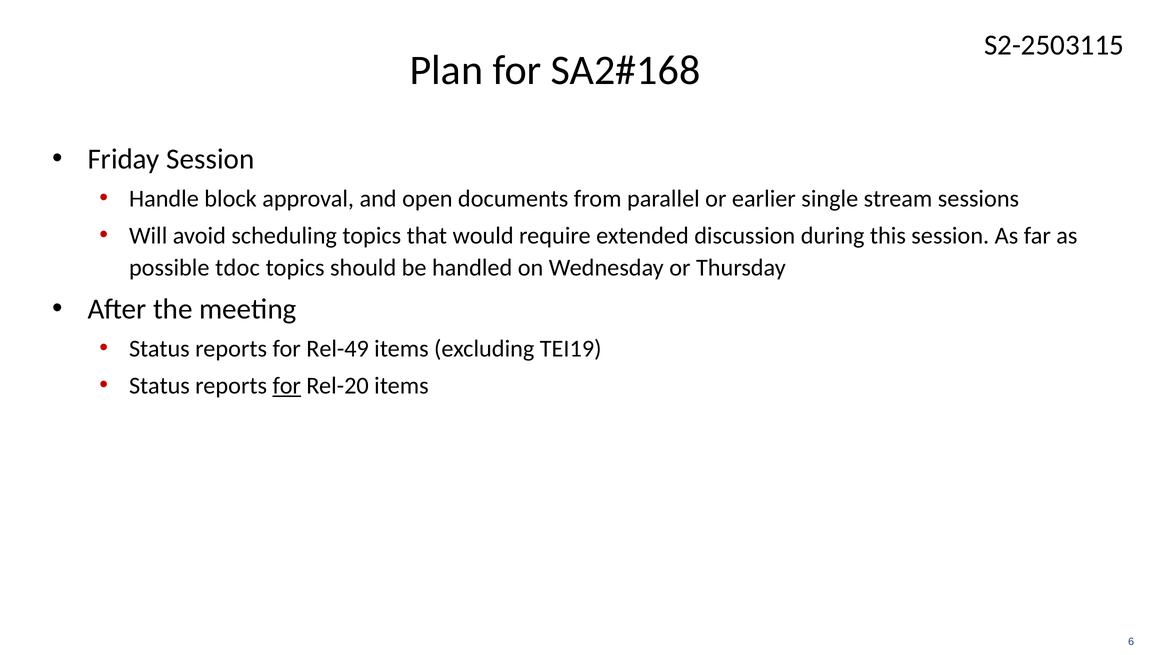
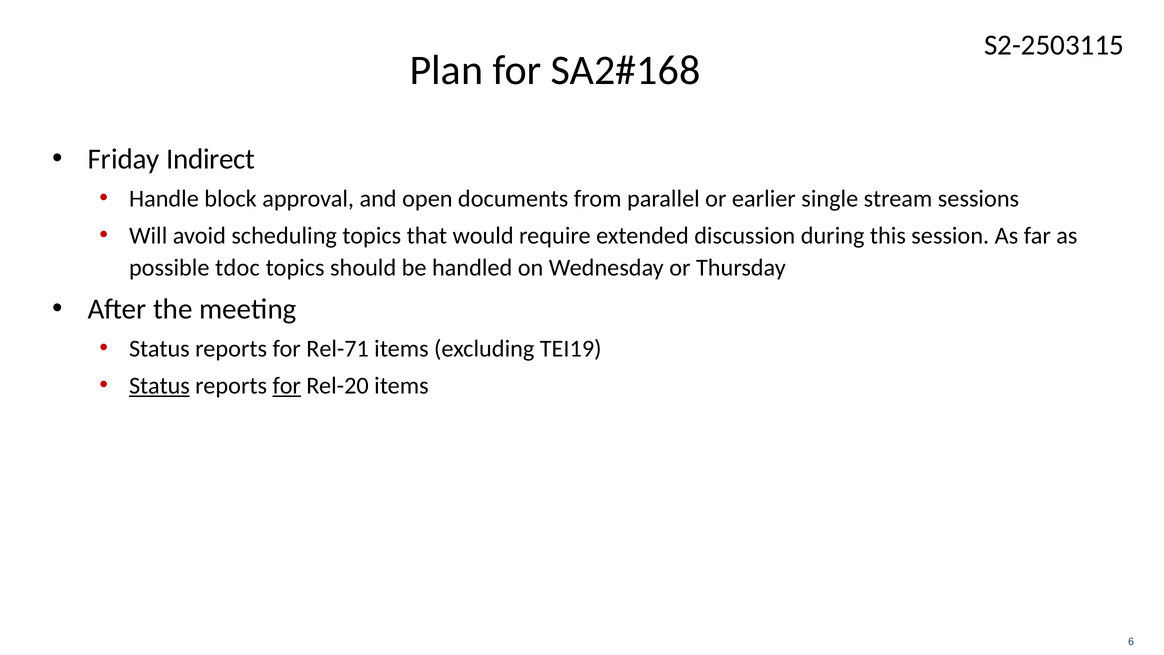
Friday Session: Session -> Indirect (211, 159)
Rel-49: Rel-49 -> Rel-71 (338, 349)
Status underline: none -> present (159, 385)
